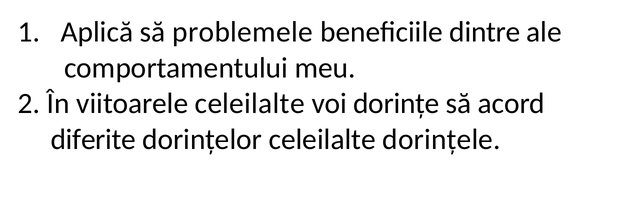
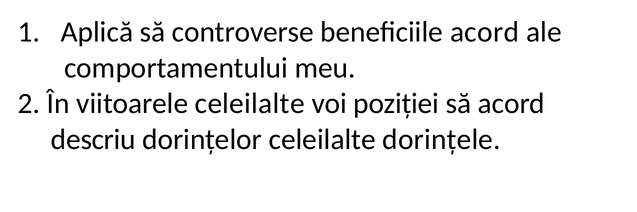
problemele: problemele -> controverse (243, 32)
beneficiile dintre: dintre -> acord (485, 32)
dorințe: dorințe -> poziției (396, 104)
diferite: diferite -> descriu (93, 140)
